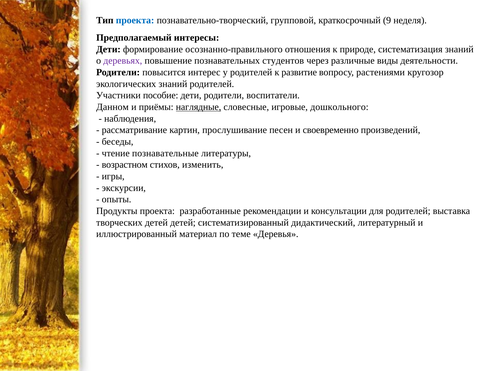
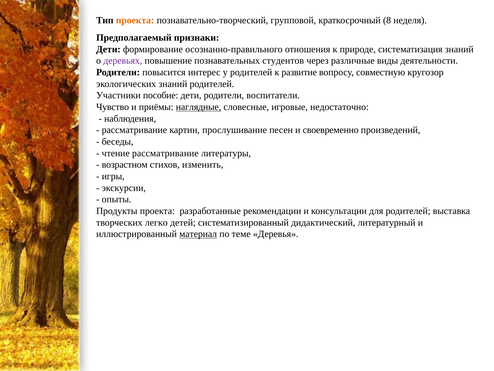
проекта colour: blue -> orange (135, 20)
9: 9 -> 8 (387, 20)
интересы: интересы -> признаки (197, 38)
растениями: растениями -> совместную (381, 72)
Данном: Данном -> Чувство (113, 107)
дошкольного: дошкольного -> недостаточно (339, 107)
чтение познавательные: познавательные -> рассматривание (165, 153)
творческих детей: детей -> легко (156, 222)
материал underline: none -> present (198, 234)
